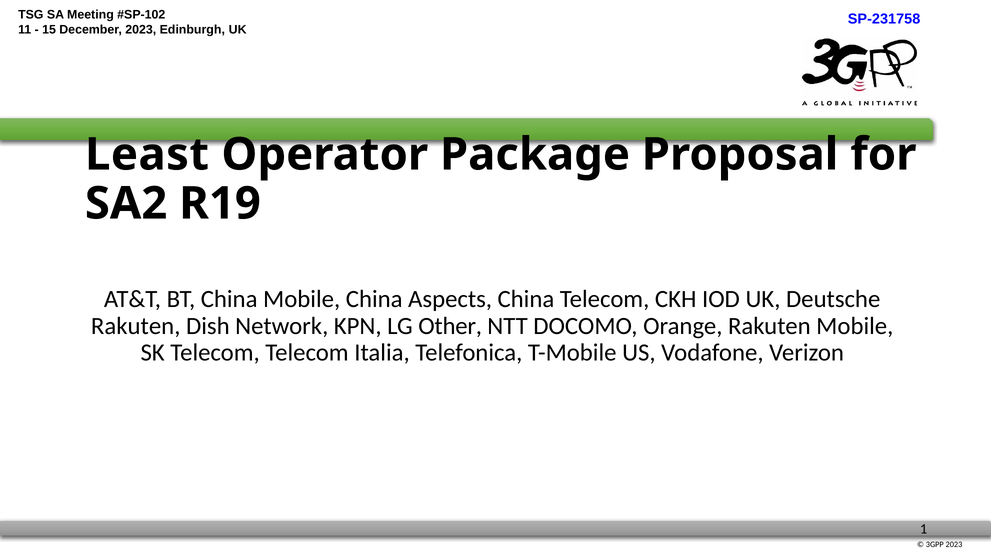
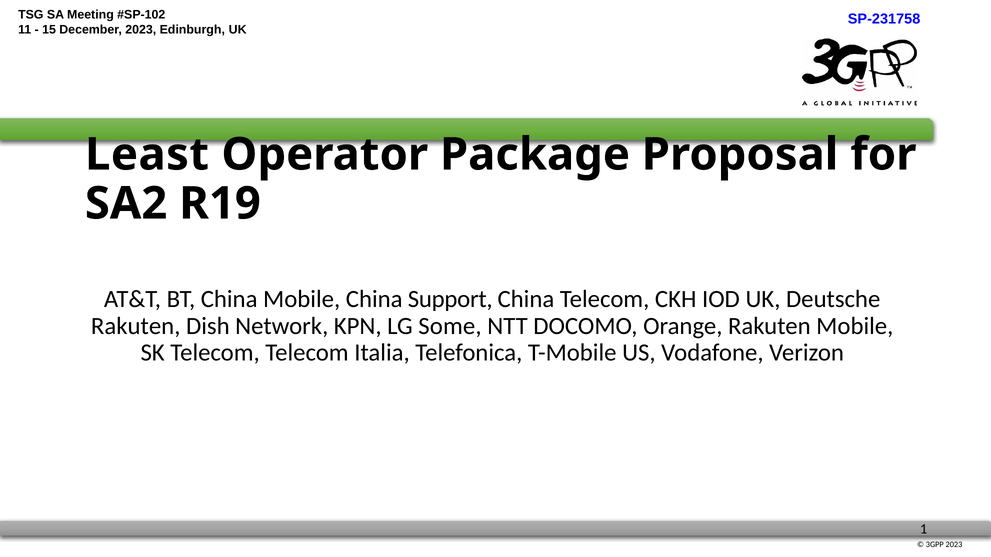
Aspects: Aspects -> Support (450, 300)
Other: Other -> Some (450, 326)
